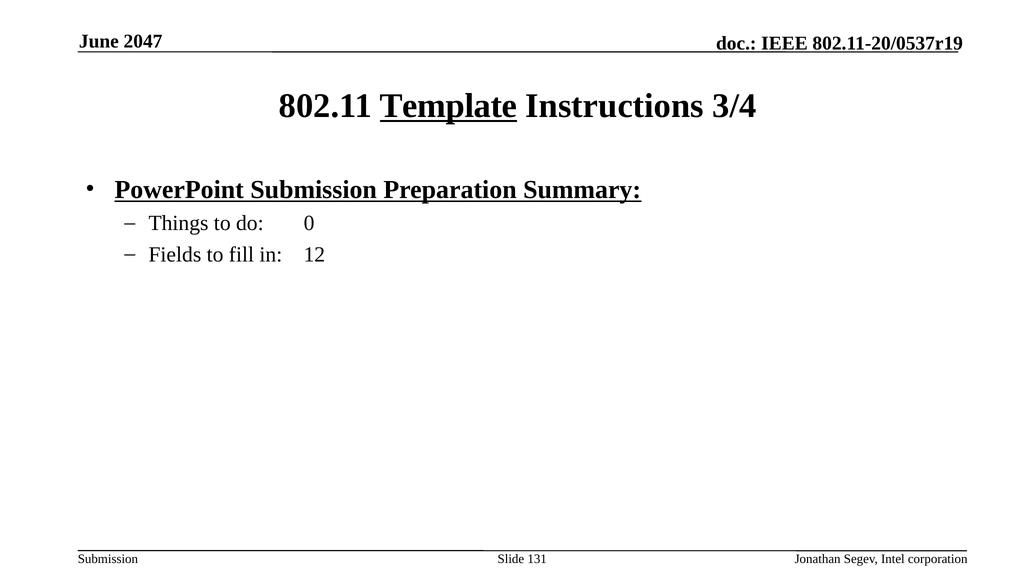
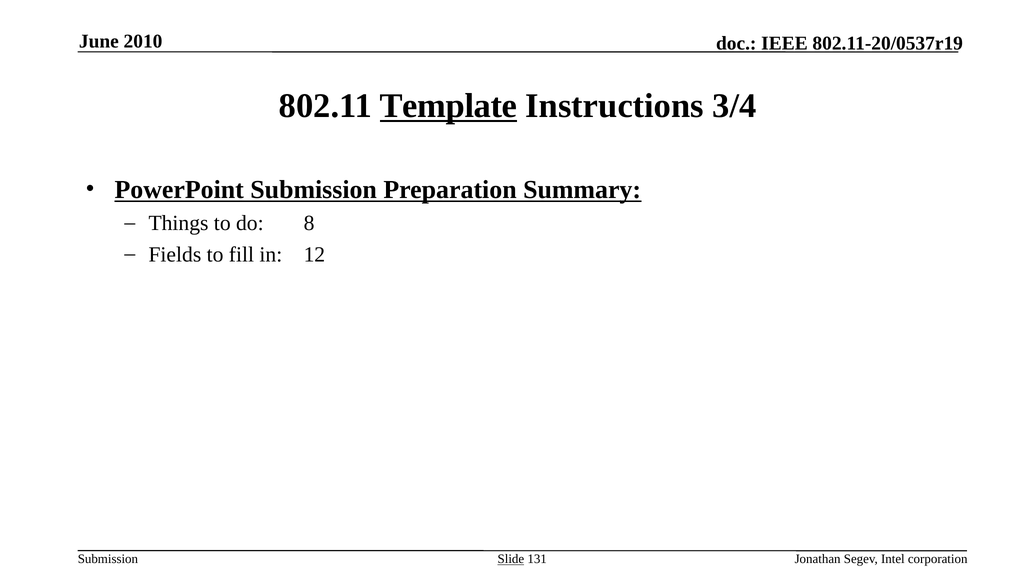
2047: 2047 -> 2010 (143, 41)
0: 0 -> 8 (309, 223)
Slide underline: none -> present (511, 559)
